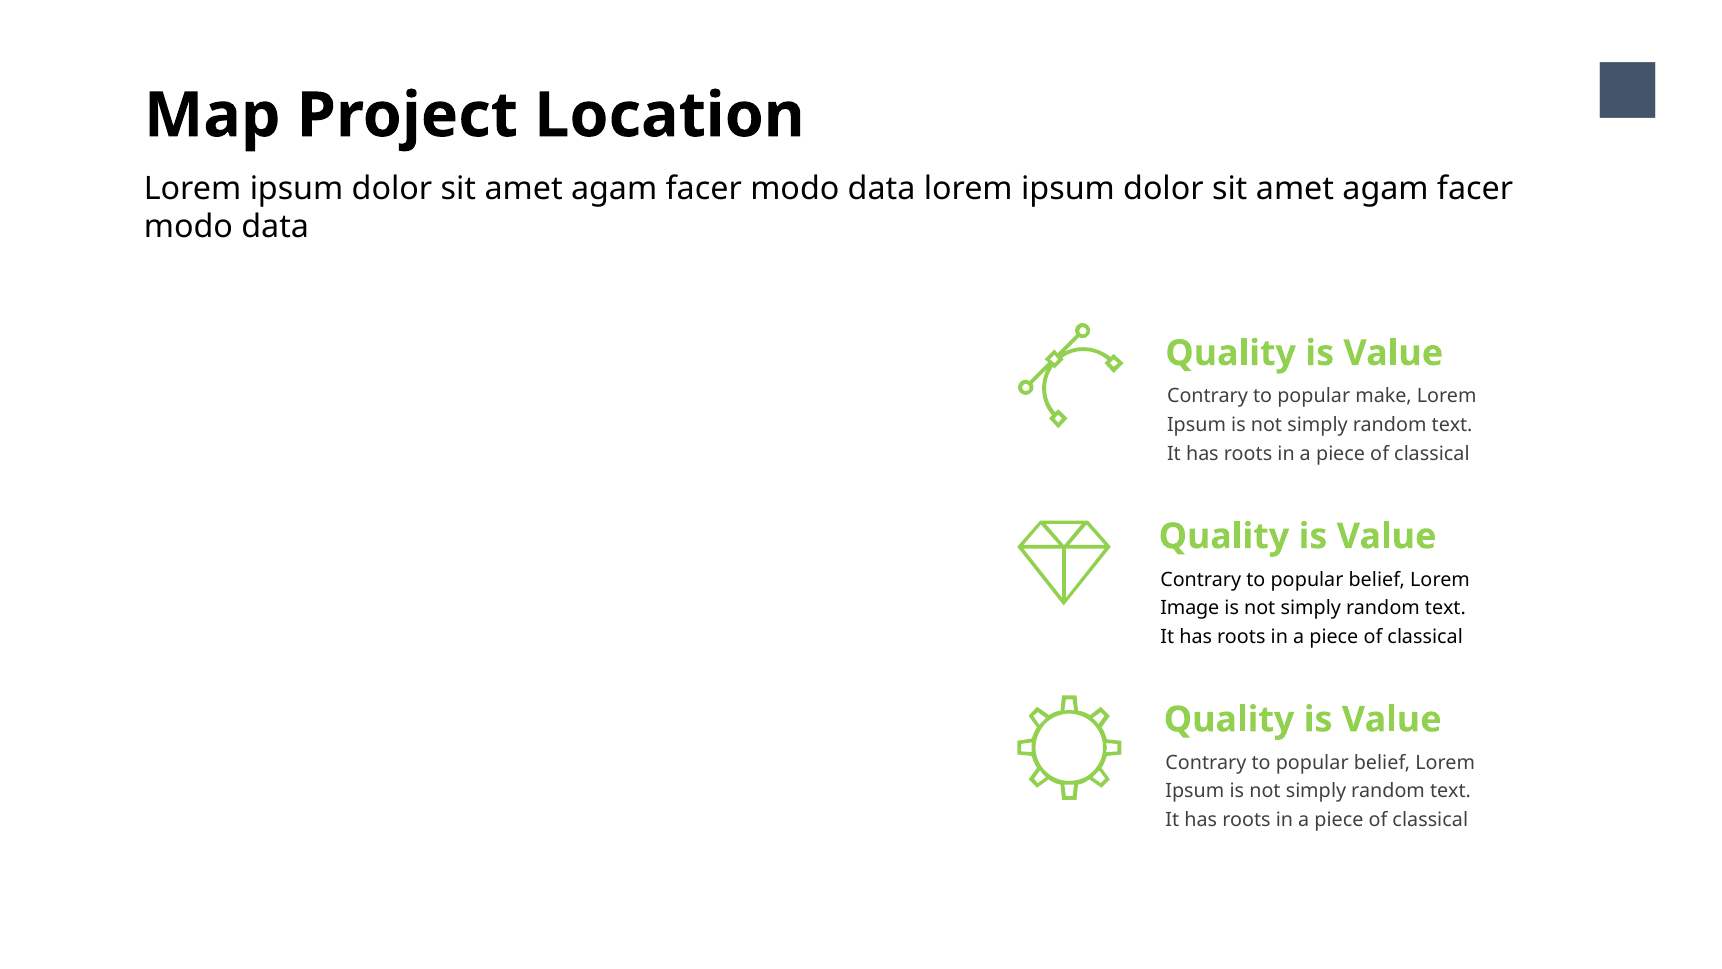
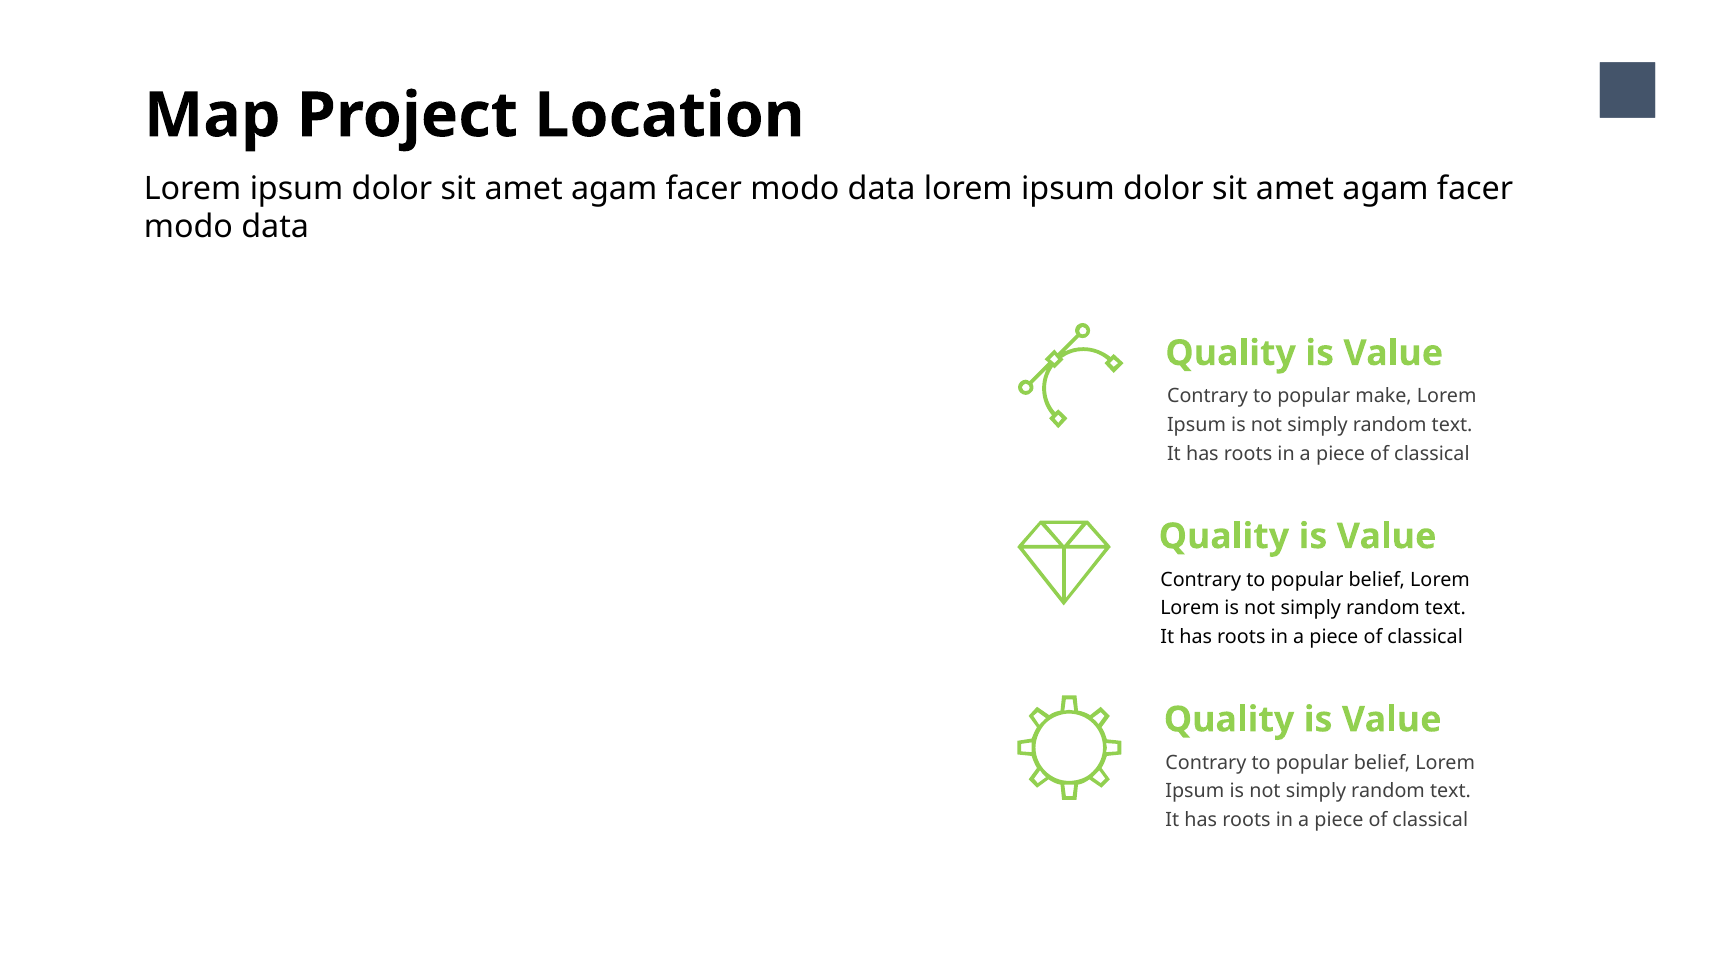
Image: Image -> Lorem (1190, 608)
